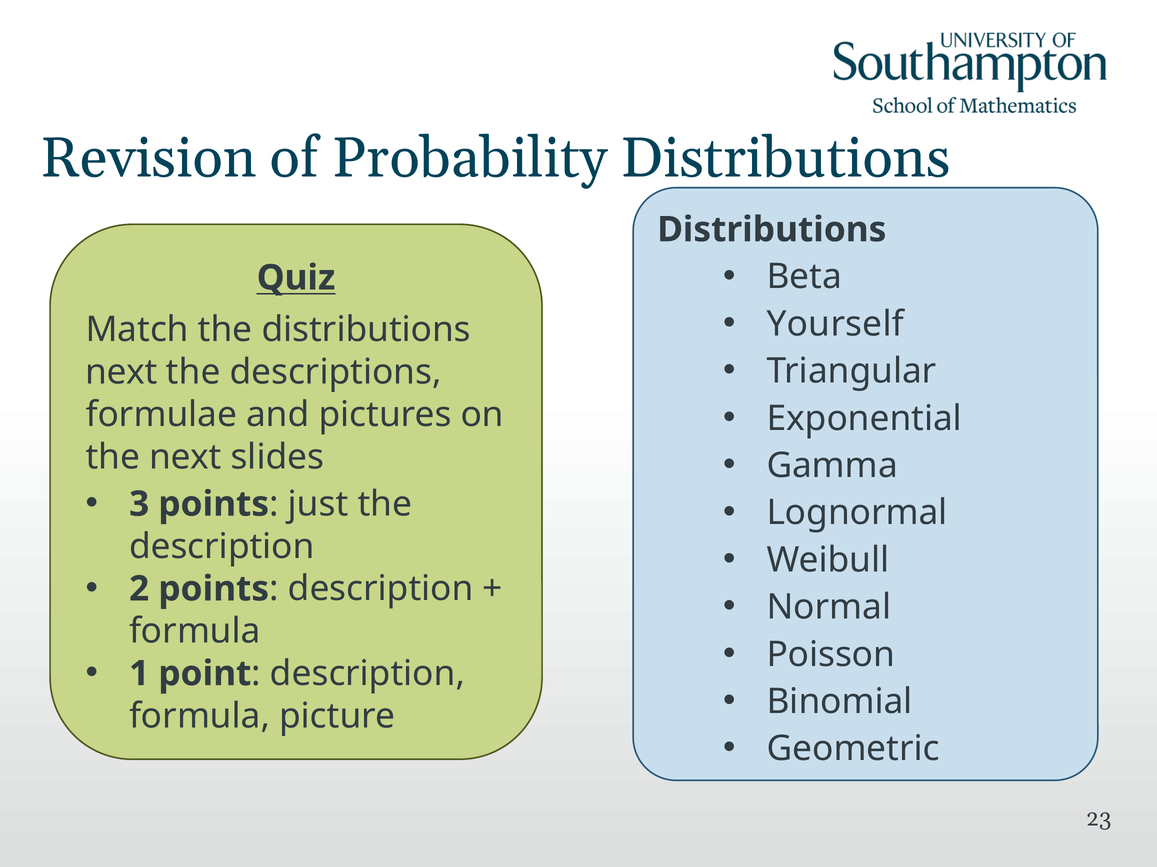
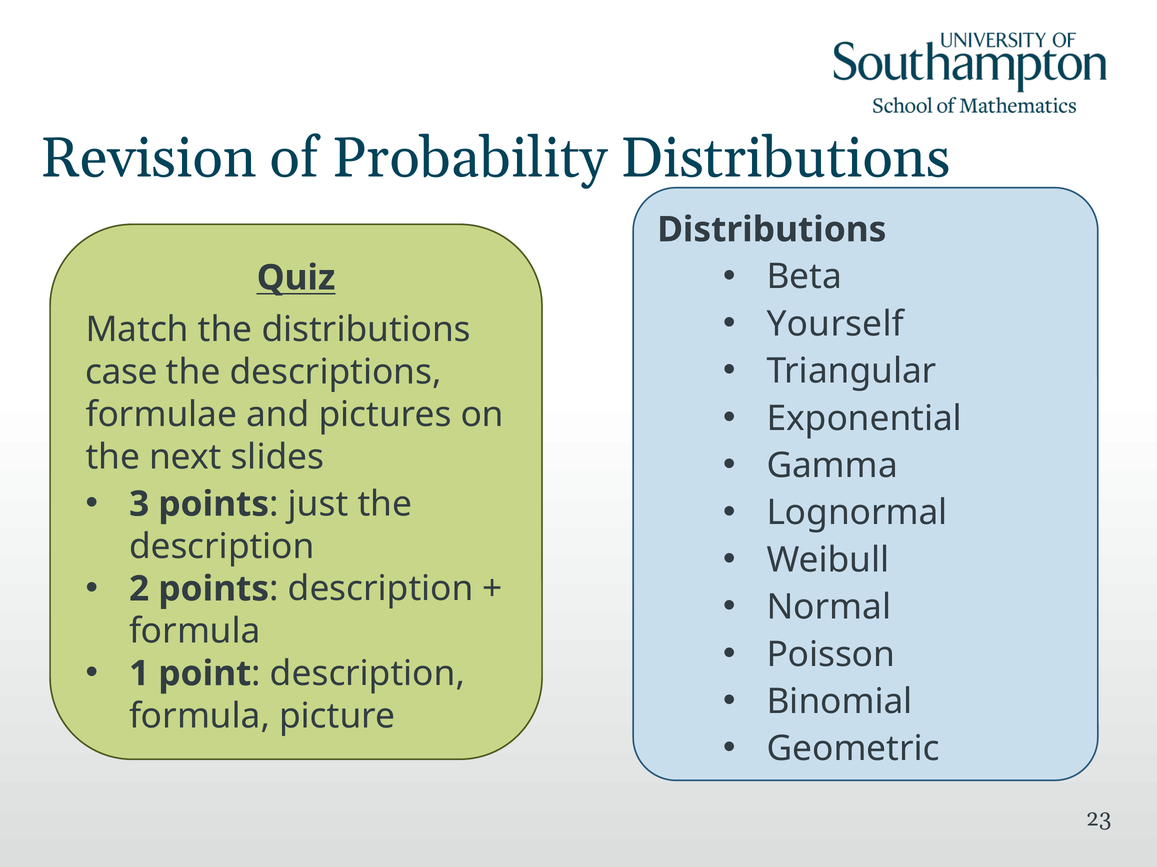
next: next -> case (121, 372)
